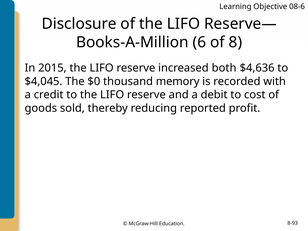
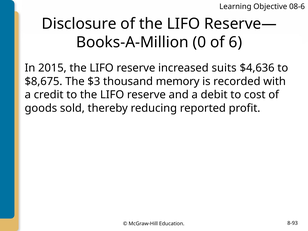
6: 6 -> 0 (199, 42)
8: 8 -> 6 (235, 42)
both: both -> suits (224, 68)
$4,045: $4,045 -> $8,675 (44, 81)
$0: $0 -> $3 (94, 81)
